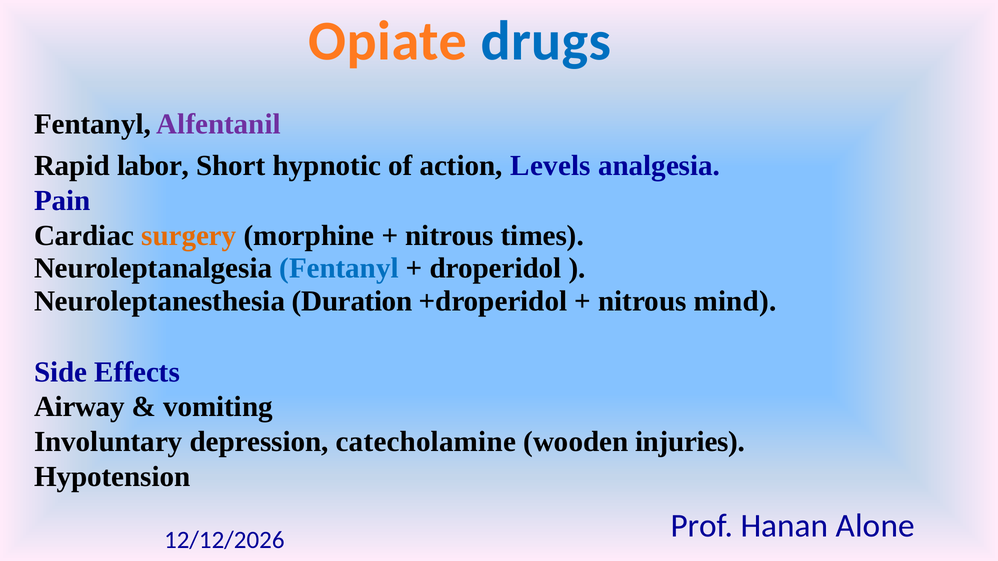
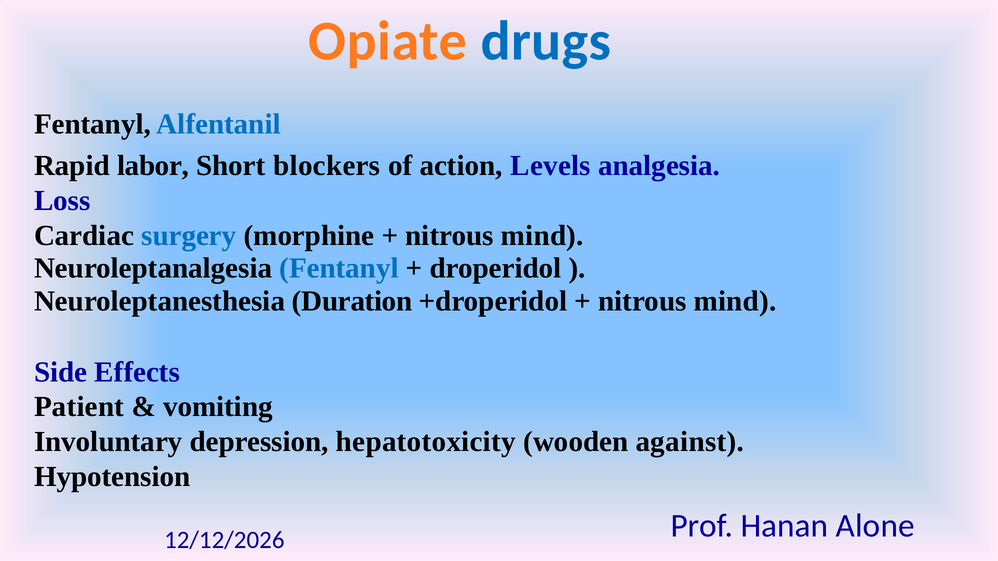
Alfentanil colour: purple -> blue (219, 124)
hypnotic: hypnotic -> blockers (327, 166)
Pain: Pain -> Loss (62, 201)
surgery colour: orange -> blue (189, 236)
times: times -> mind (542, 236)
Airway: Airway -> Patient (79, 407)
catecholamine: catecholamine -> hepatotoxicity (426, 442)
injuries: injuries -> against (690, 442)
